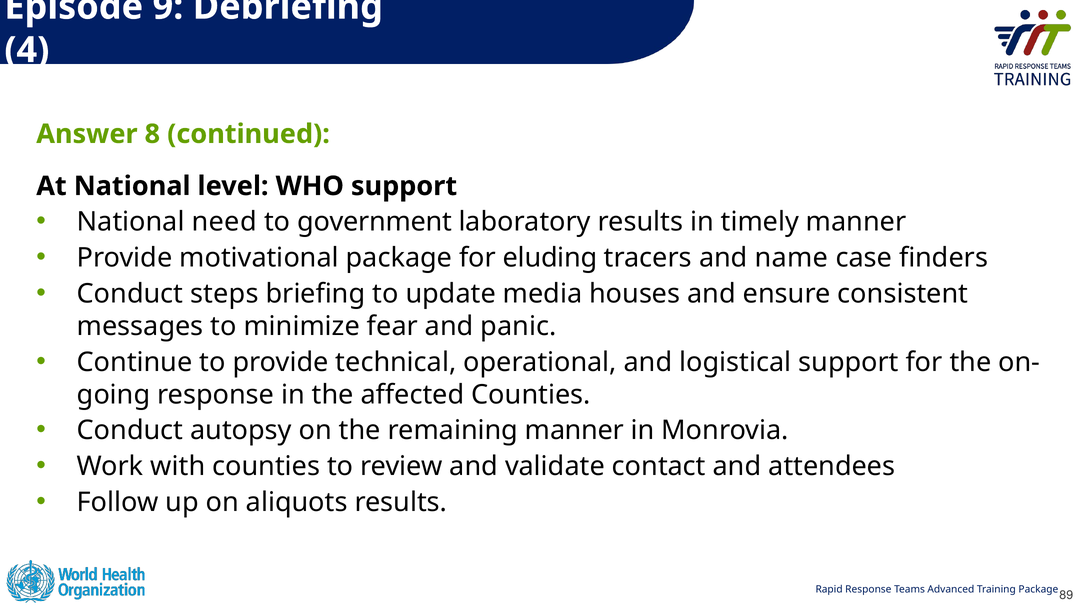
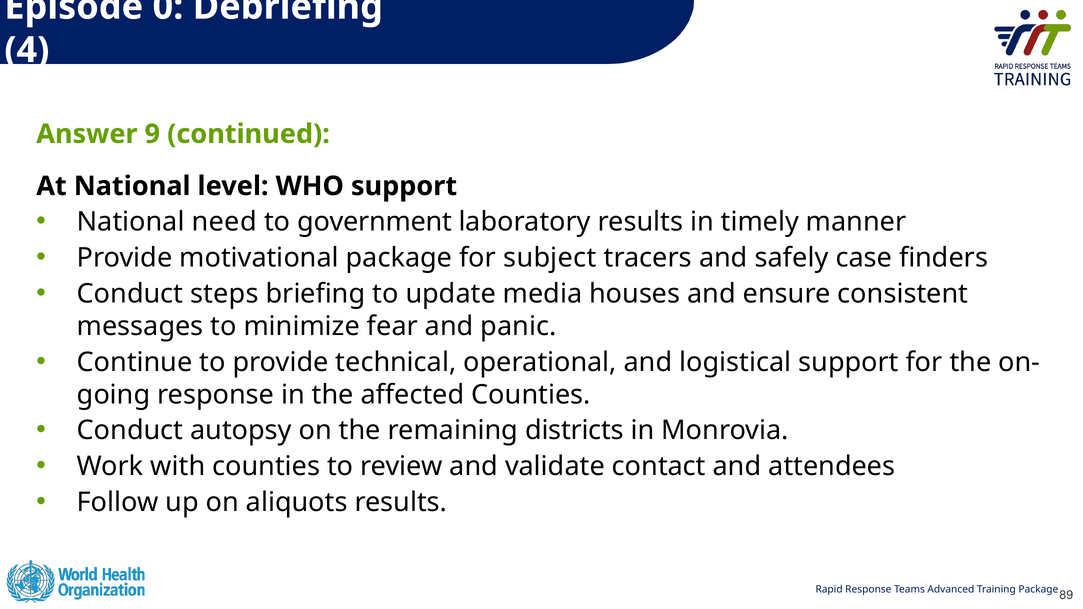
9: 9 -> 0 (168, 7)
8: 8 -> 9 (152, 134)
eluding: eluding -> subject (550, 258)
name: name -> safely (792, 258)
remaining manner: manner -> districts (574, 431)
